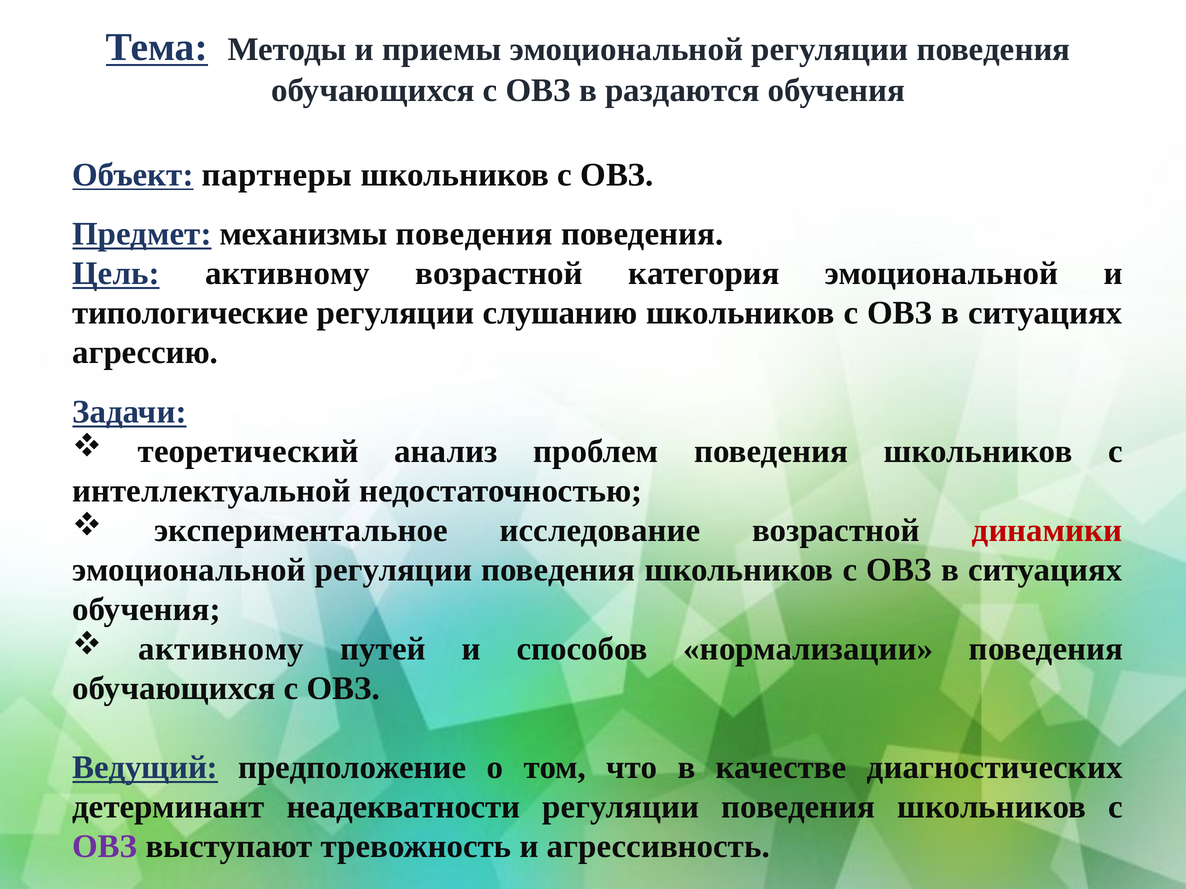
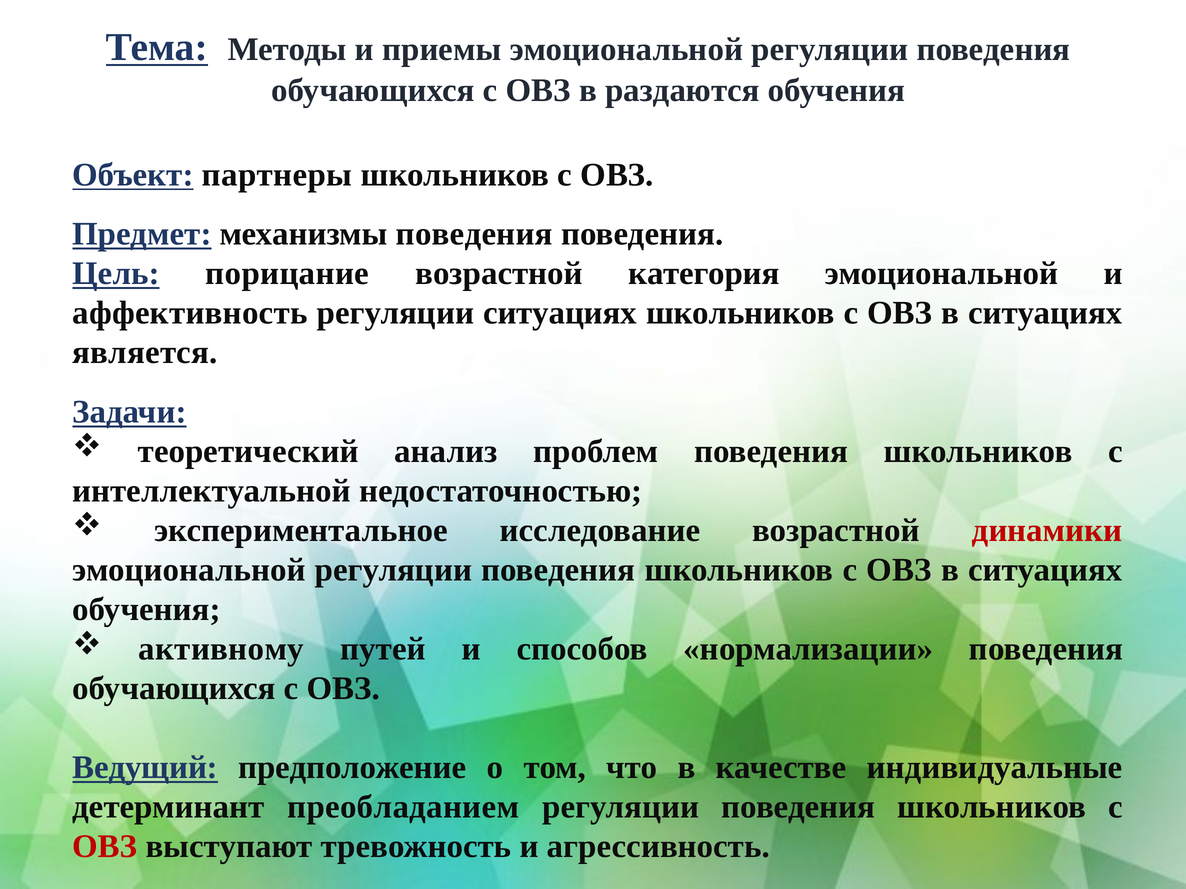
Цель активному: активному -> порицание (287, 274)
типологические: типологические -> аффективность (190, 313)
регуляции слушанию: слушанию -> ситуациях (560, 313)
агрессию: агрессию -> является (145, 353)
диагностических: диагностических -> индивидуальные (995, 768)
неадекватности: неадекватности -> преобладанием (403, 808)
ОВЗ colour: purple -> red (105, 847)
